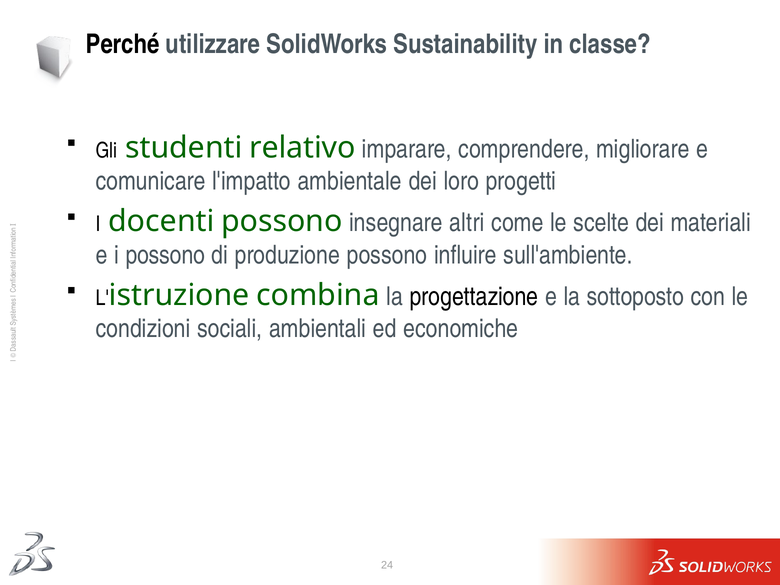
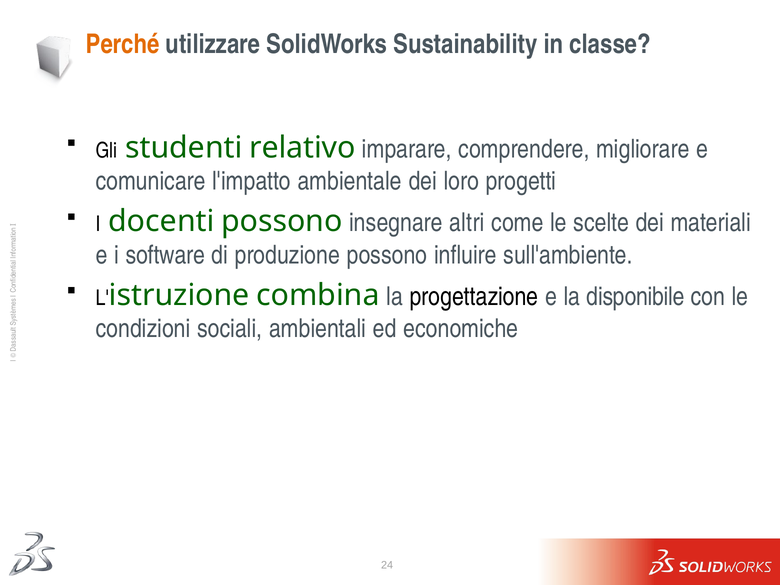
Perché colour: black -> orange (123, 44)
i possono: possono -> software (165, 255)
sottoposto: sottoposto -> disponibile (636, 297)
